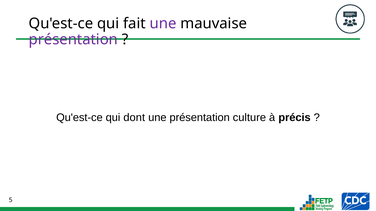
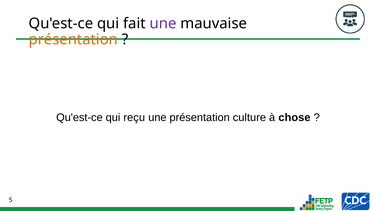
présentation colour: purple -> orange (73, 40)
dont: dont -> reçu (134, 118)
précis: précis -> chose (294, 118)
